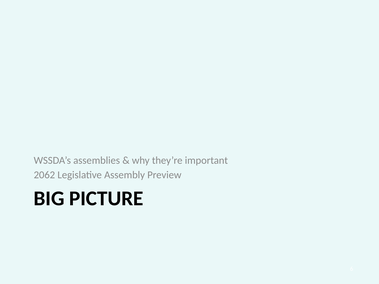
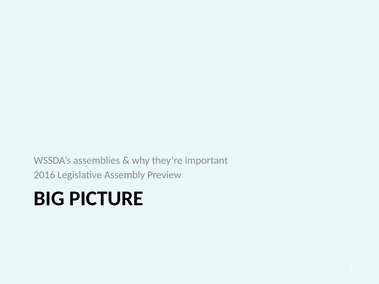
2062: 2062 -> 2016 (44, 175)
